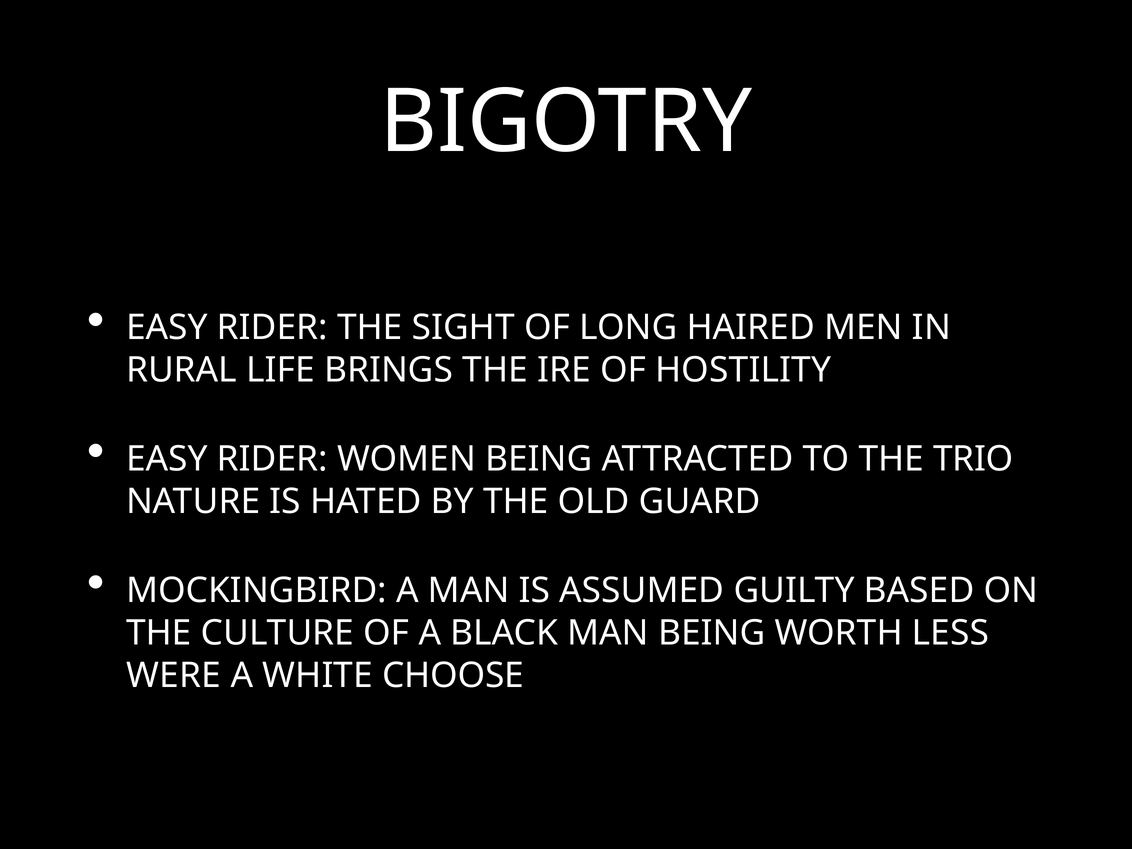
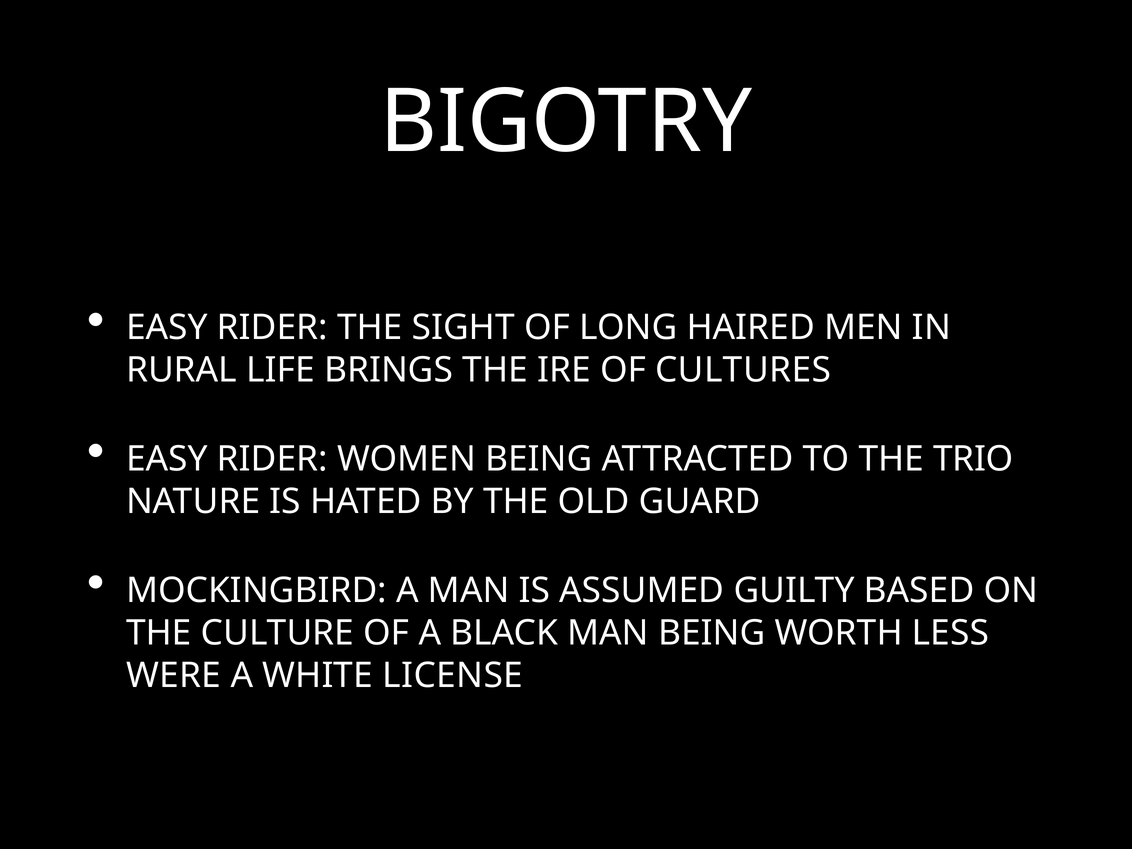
HOSTILITY: HOSTILITY -> CULTURES (743, 370)
CHOOSE: CHOOSE -> LICENSE (453, 675)
